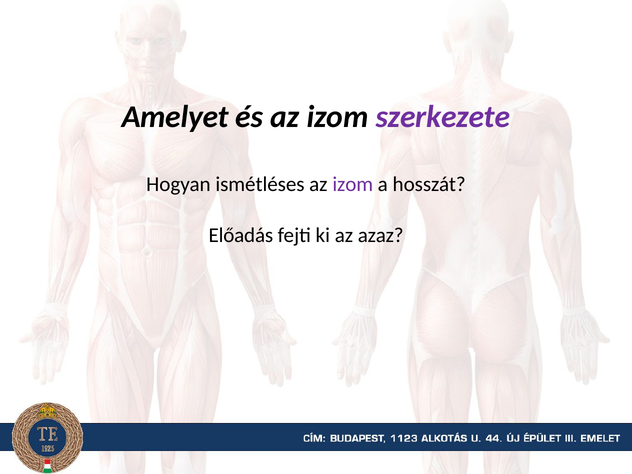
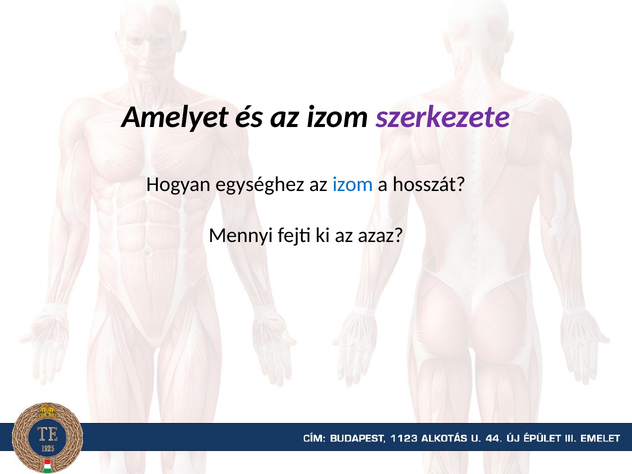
ismétléses: ismétléses -> egységhez (260, 185)
izom colour: purple -> blue (353, 185)
Előadás: Előadás -> Mennyi (241, 235)
